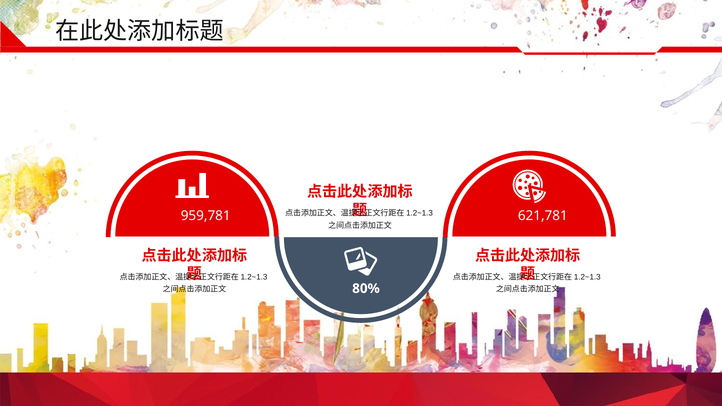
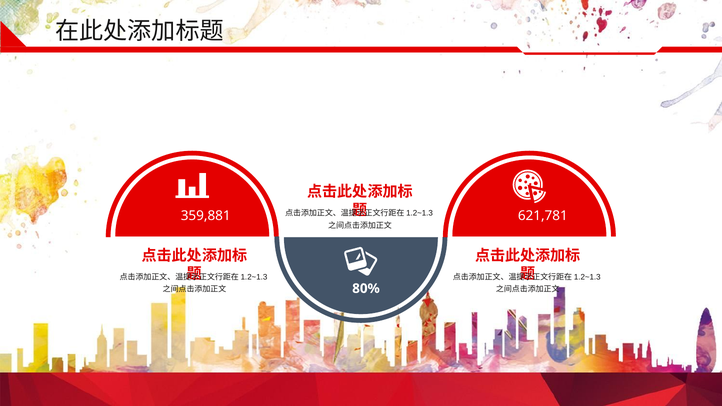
959,781: 959,781 -> 359,881 (206, 216)
